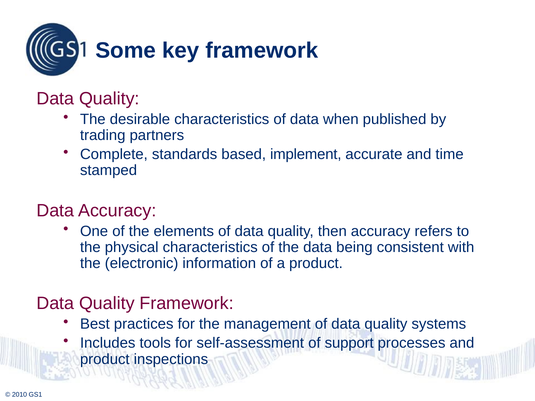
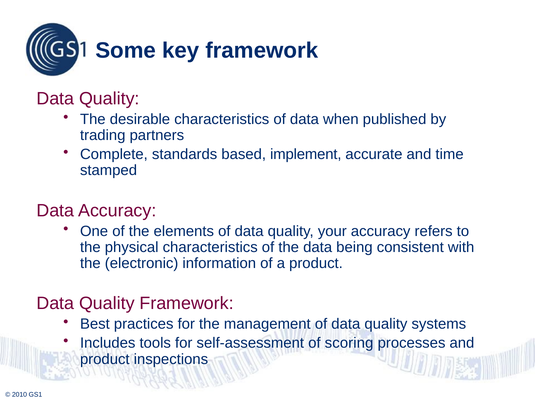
then: then -> your (332, 231)
support: support -> scoring (349, 343)
